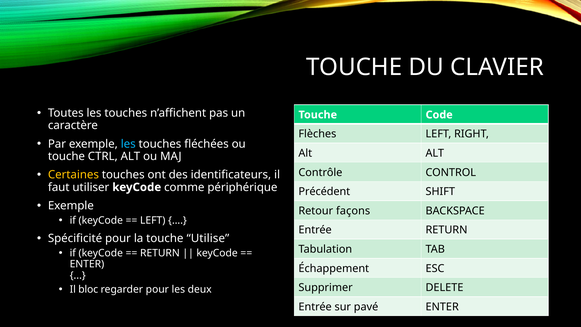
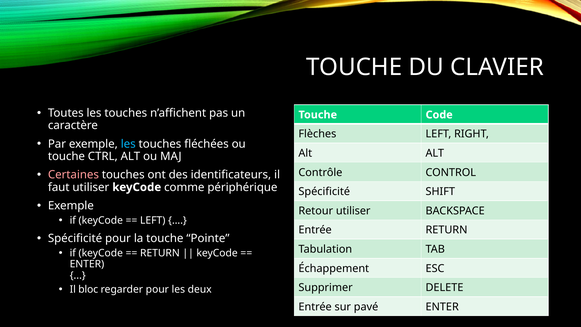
Certaines colour: yellow -> pink (73, 175)
Précédent: Précédent -> Spécificité (324, 192)
Retour façons: façons -> utiliser (353, 211)
Utilise: Utilise -> Pointe (208, 238)
